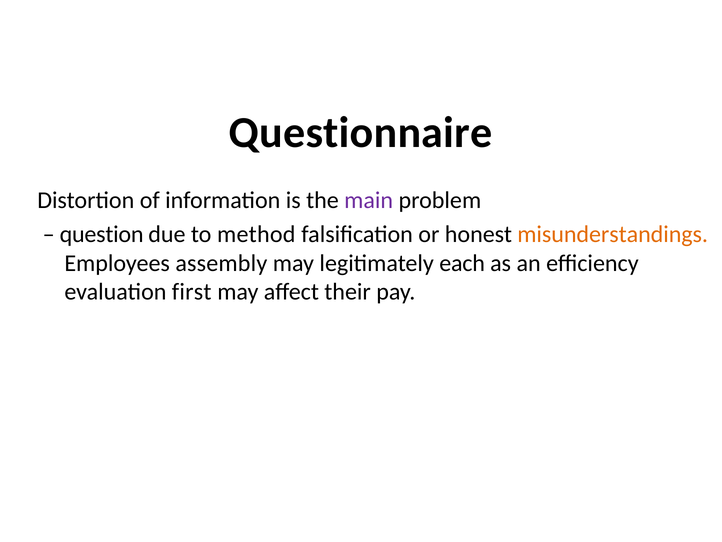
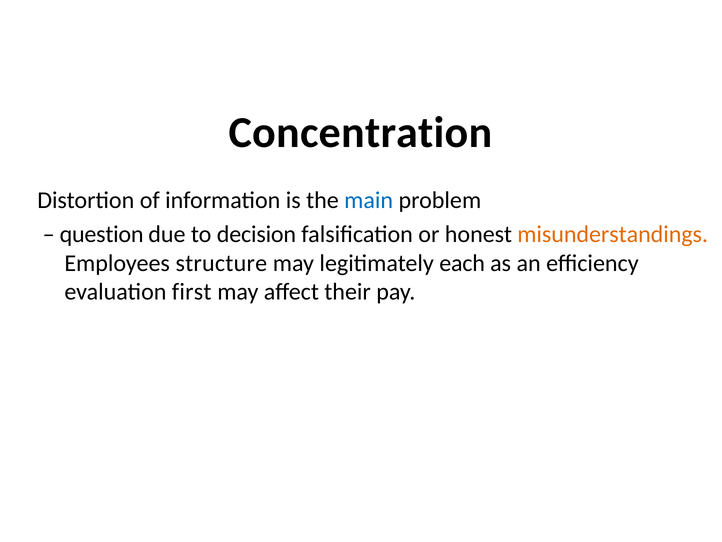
Questionnaire: Questionnaire -> Concentration (361, 132)
main colour: purple -> blue (369, 200)
method: method -> decision (256, 234)
assembly: assembly -> structure (221, 263)
